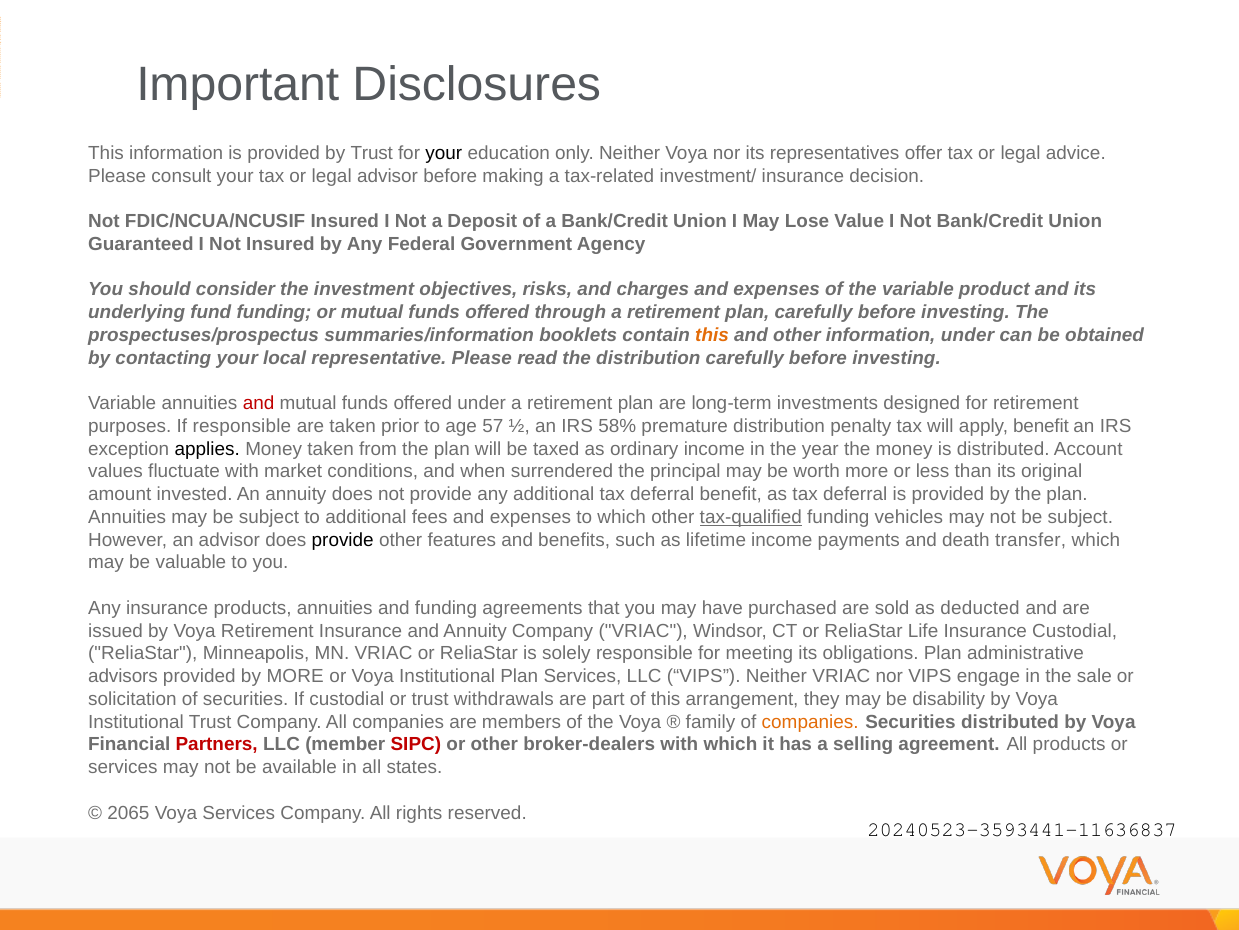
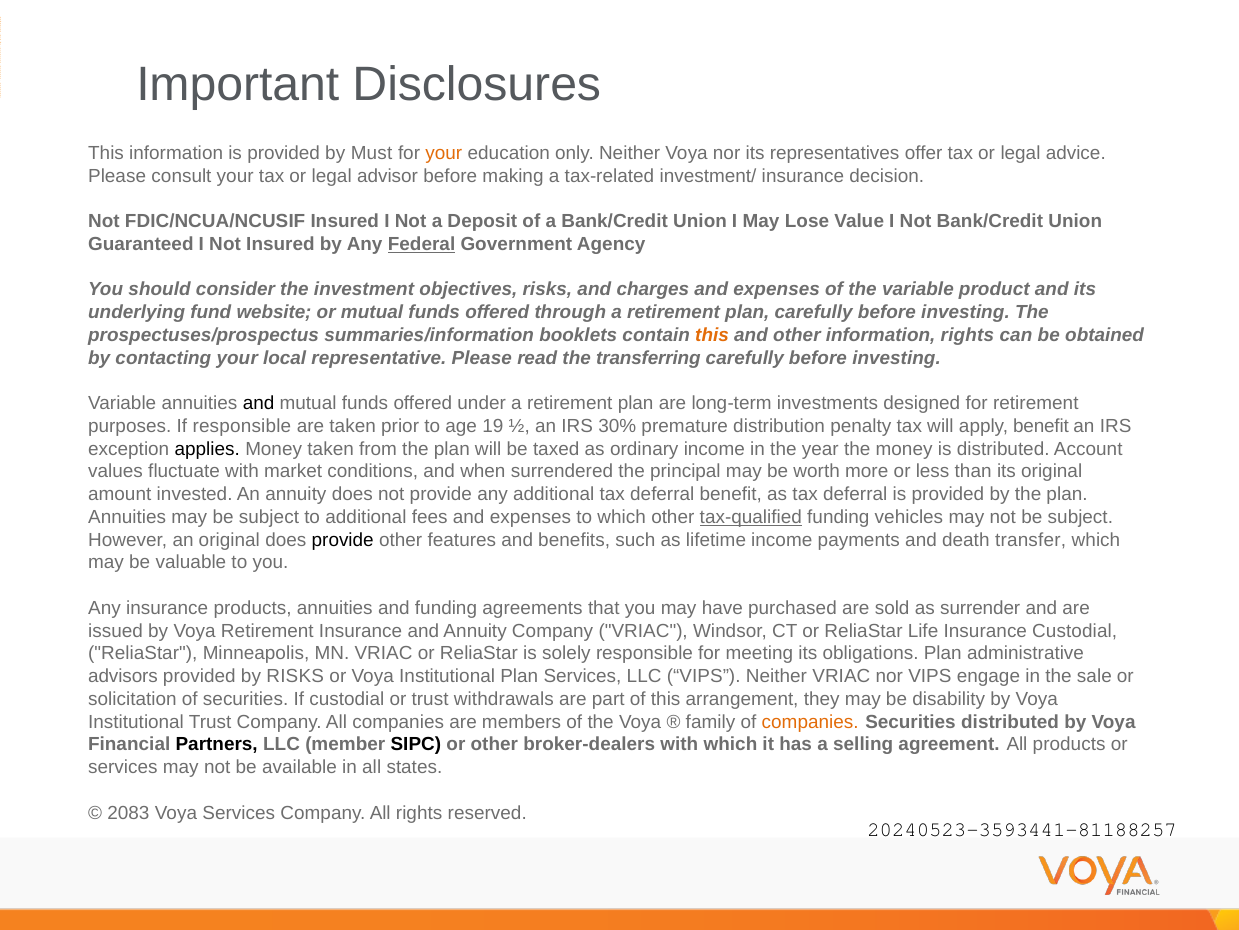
by Trust: Trust -> Must (372, 153)
your colour: black -> orange (444, 153)
Federal underline: none -> present (422, 244)
fund funding: funding -> website (274, 312)
information under: under -> rights (967, 335)
the distribution: distribution -> transferring (648, 358)
and colour: red -> black (259, 403)
57: 57 -> 19 (493, 426)
58%: 58% -> 30% (617, 426)
an advisor: advisor -> original (229, 540)
deducted: deducted -> surrender (980, 608)
by MORE: MORE -> RISKS (295, 676)
Partners colour: red -> black (217, 744)
SIPC colour: red -> black (416, 744)
2065: 2065 -> 2083 (128, 812)
20240523-3593441-11636837: 20240523-3593441-11636837 -> 20240523-3593441-81188257 (1022, 829)
